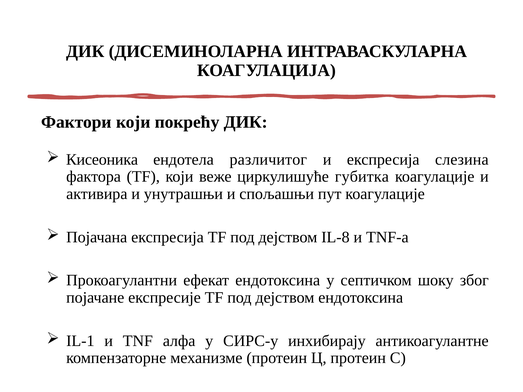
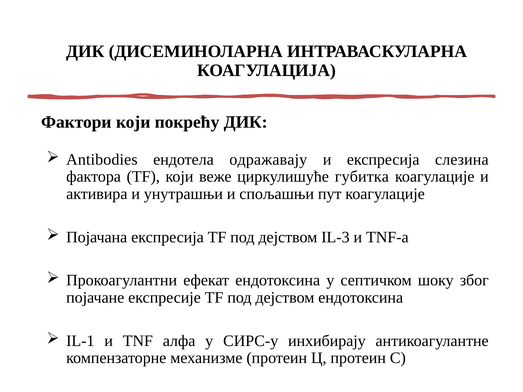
Кисеоника: Кисеоника -> Antibodies (102, 160)
различитог: различитог -> одражавају (268, 160)
IL-8: IL-8 -> IL-3 (335, 237)
